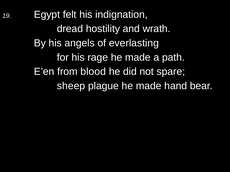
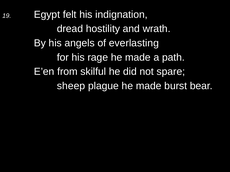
blood: blood -> skilful (93, 72)
hand: hand -> burst (176, 86)
